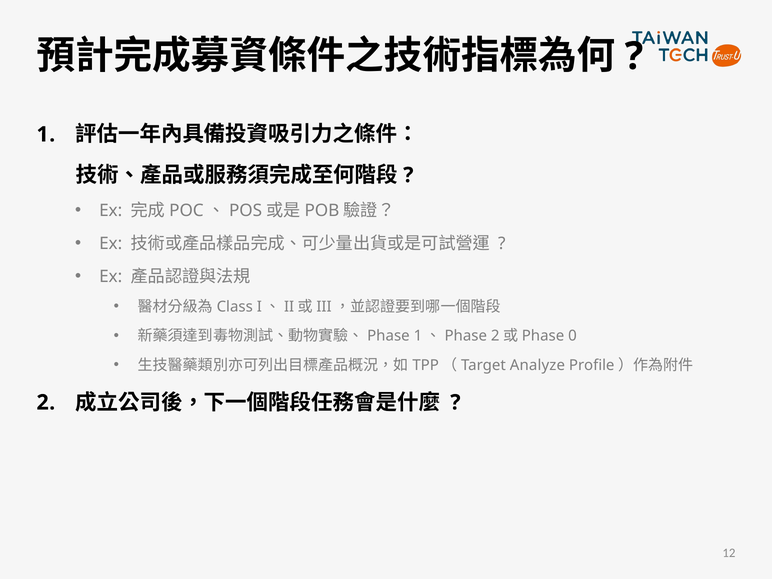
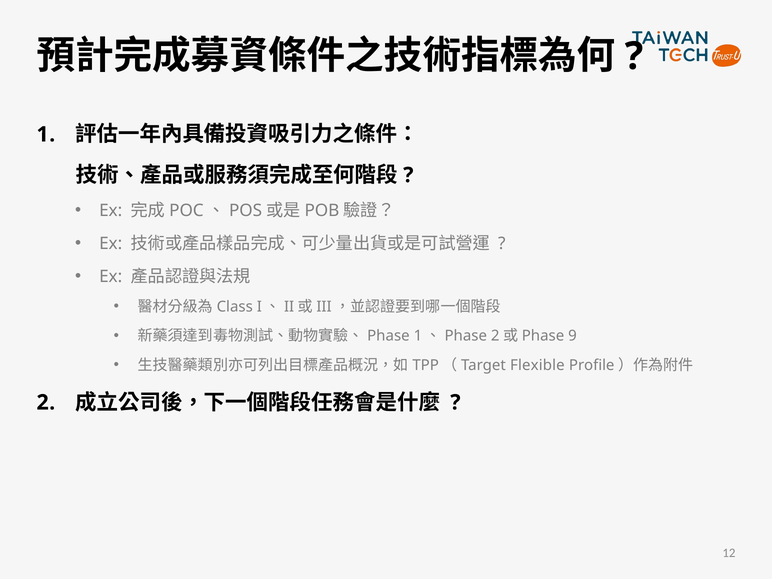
0: 0 -> 9 (573, 336)
Analyze: Analyze -> Flexible (537, 365)
